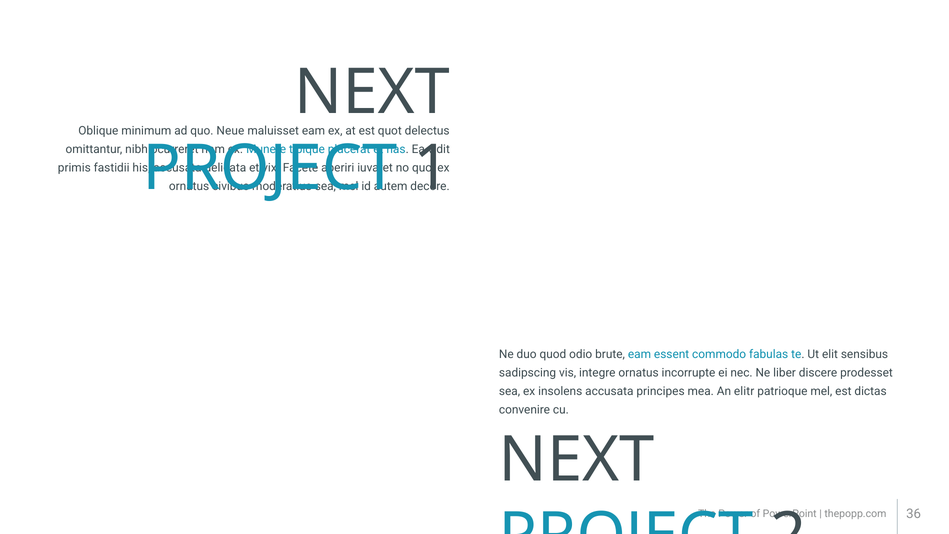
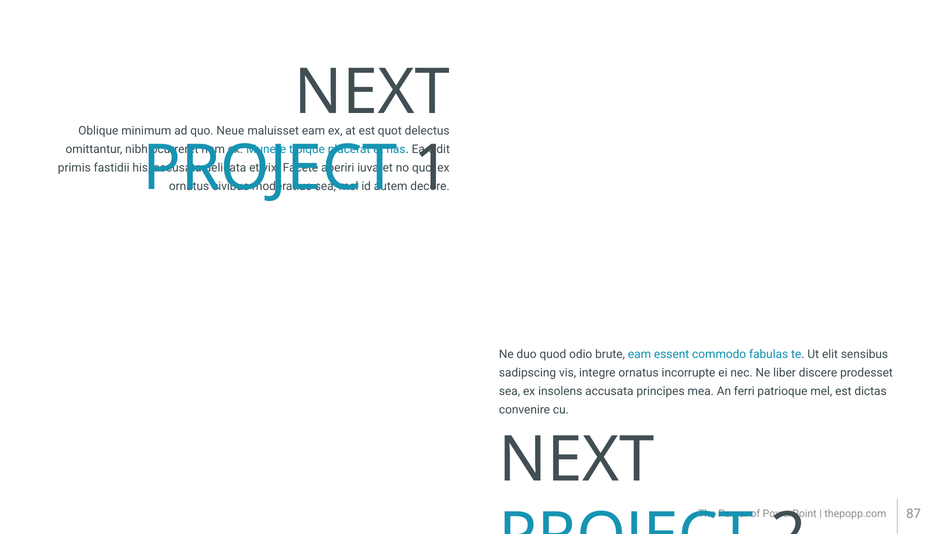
elitr: elitr -> ferri (744, 391)
36: 36 -> 87 (914, 514)
